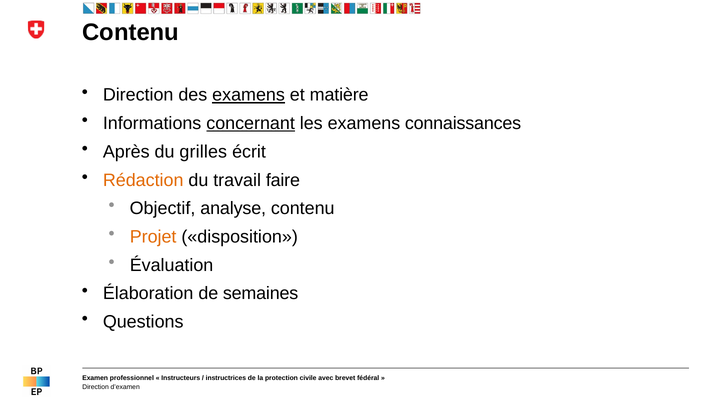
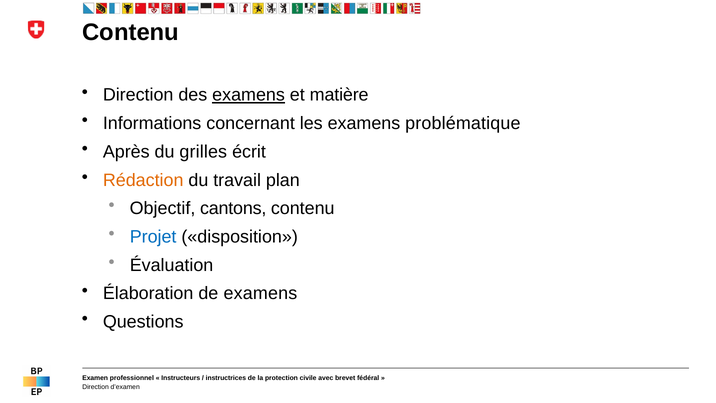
concernant underline: present -> none (251, 123)
connaissances: connaissances -> problématique (463, 123)
faire: faire -> plan (283, 180)
analyse: analyse -> cantons (233, 208)
Projet colour: orange -> blue (153, 237)
de semaines: semaines -> examens (260, 293)
